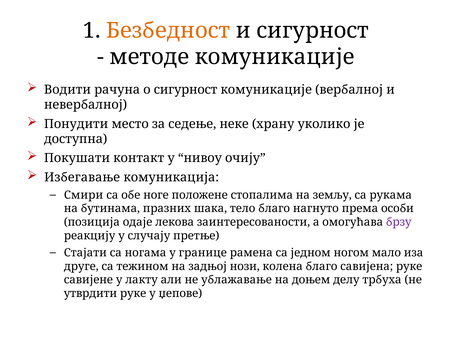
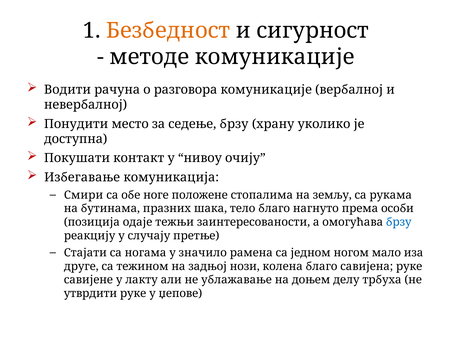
о сигурност: сигурност -> разговора (186, 90)
седење неке: неке -> брзу (234, 124)
лекова: лекова -> тежњи (175, 222)
брзу colour: purple -> blue (399, 222)
границе: границе -> значило (203, 253)
